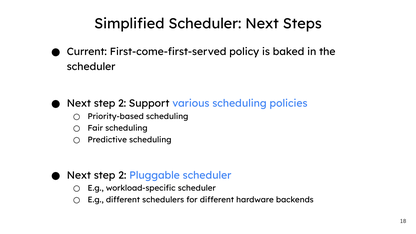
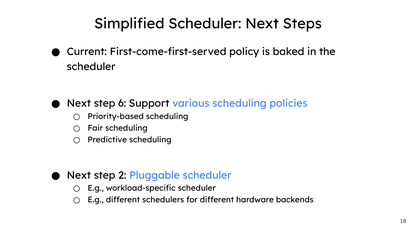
2: 2 -> 6 (122, 104)
